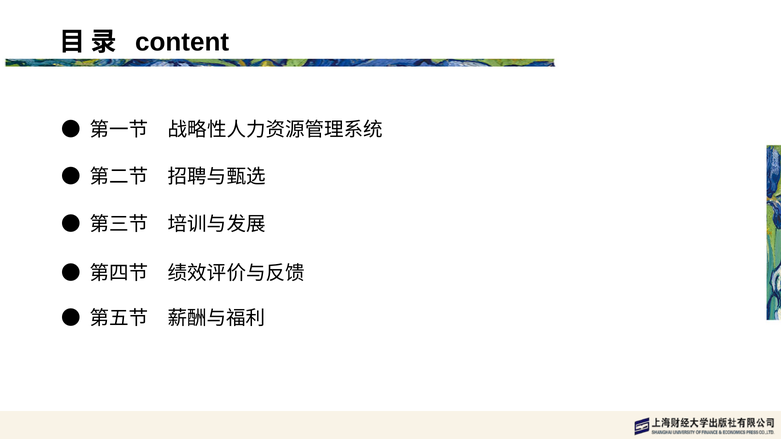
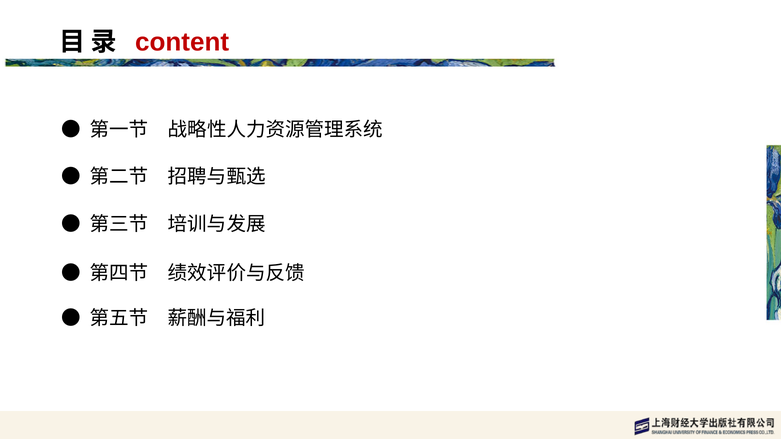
content colour: black -> red (182, 42)
